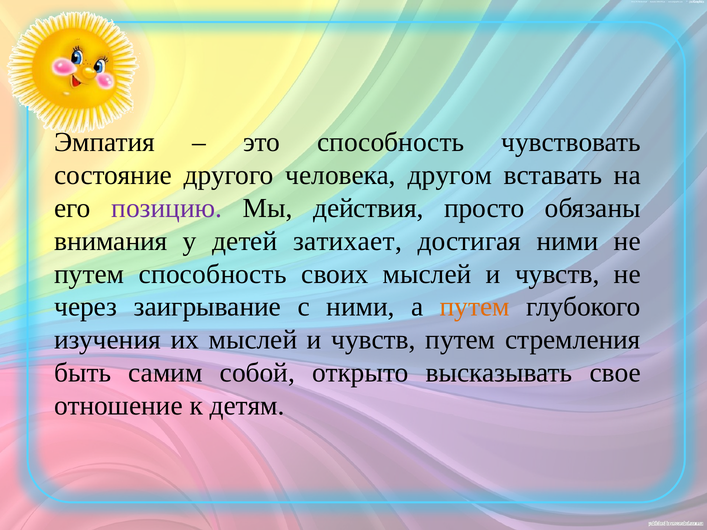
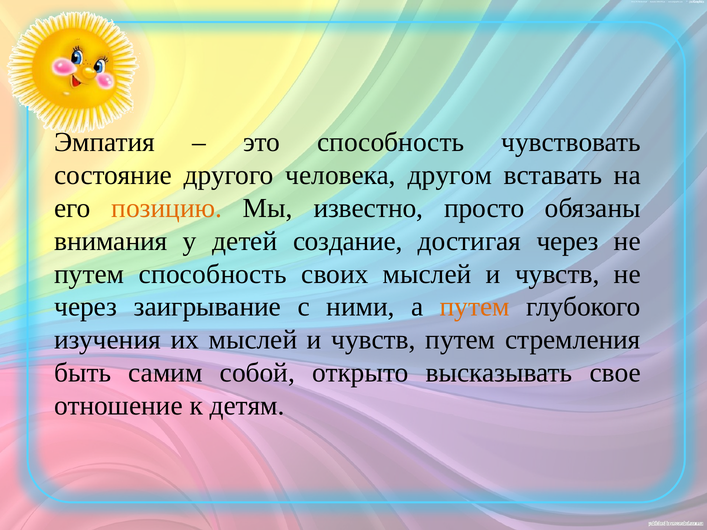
позицию colour: purple -> orange (167, 208)
действия: действия -> известно (368, 208)
затихает: затихает -> создание (348, 241)
достигая ними: ними -> через (568, 241)
